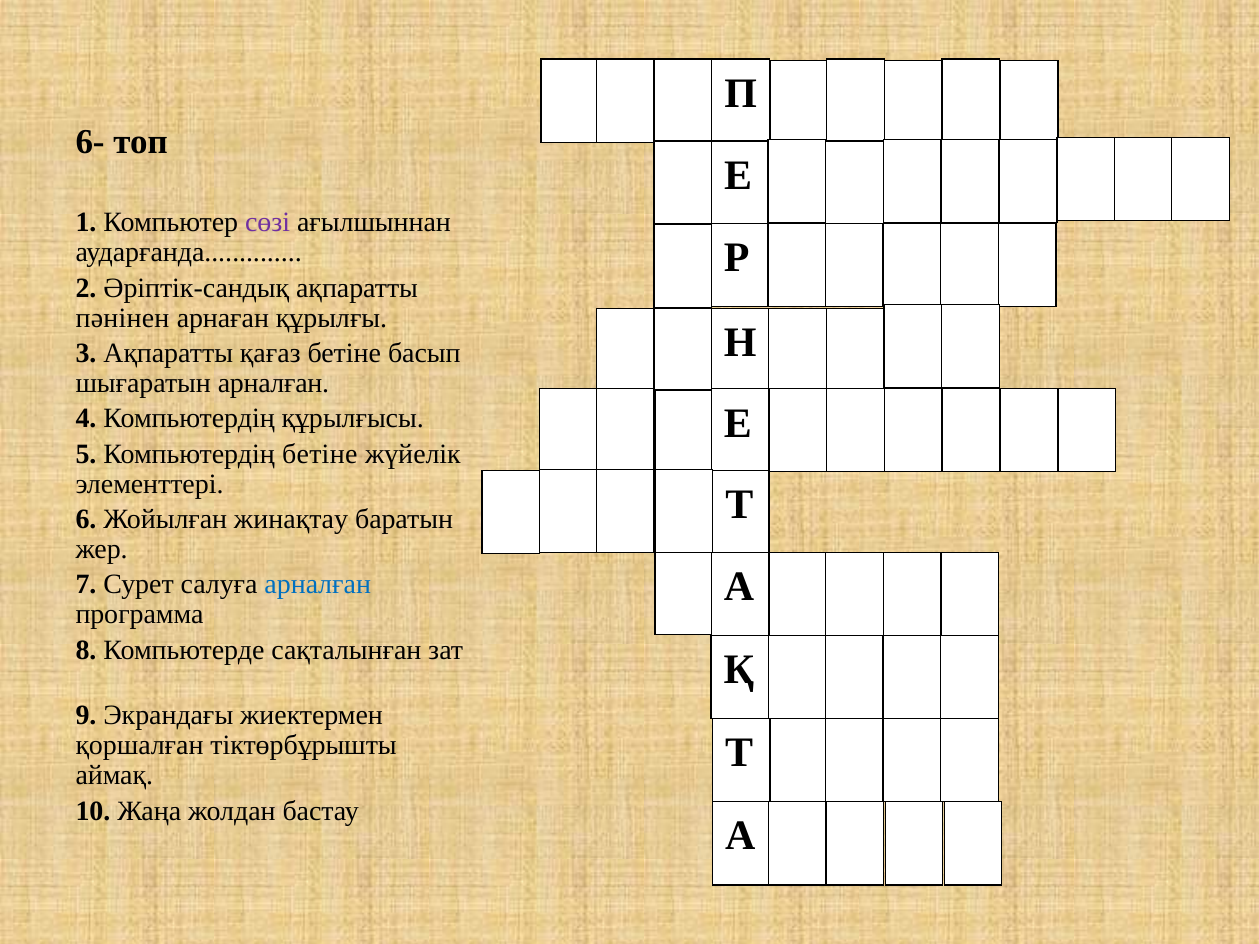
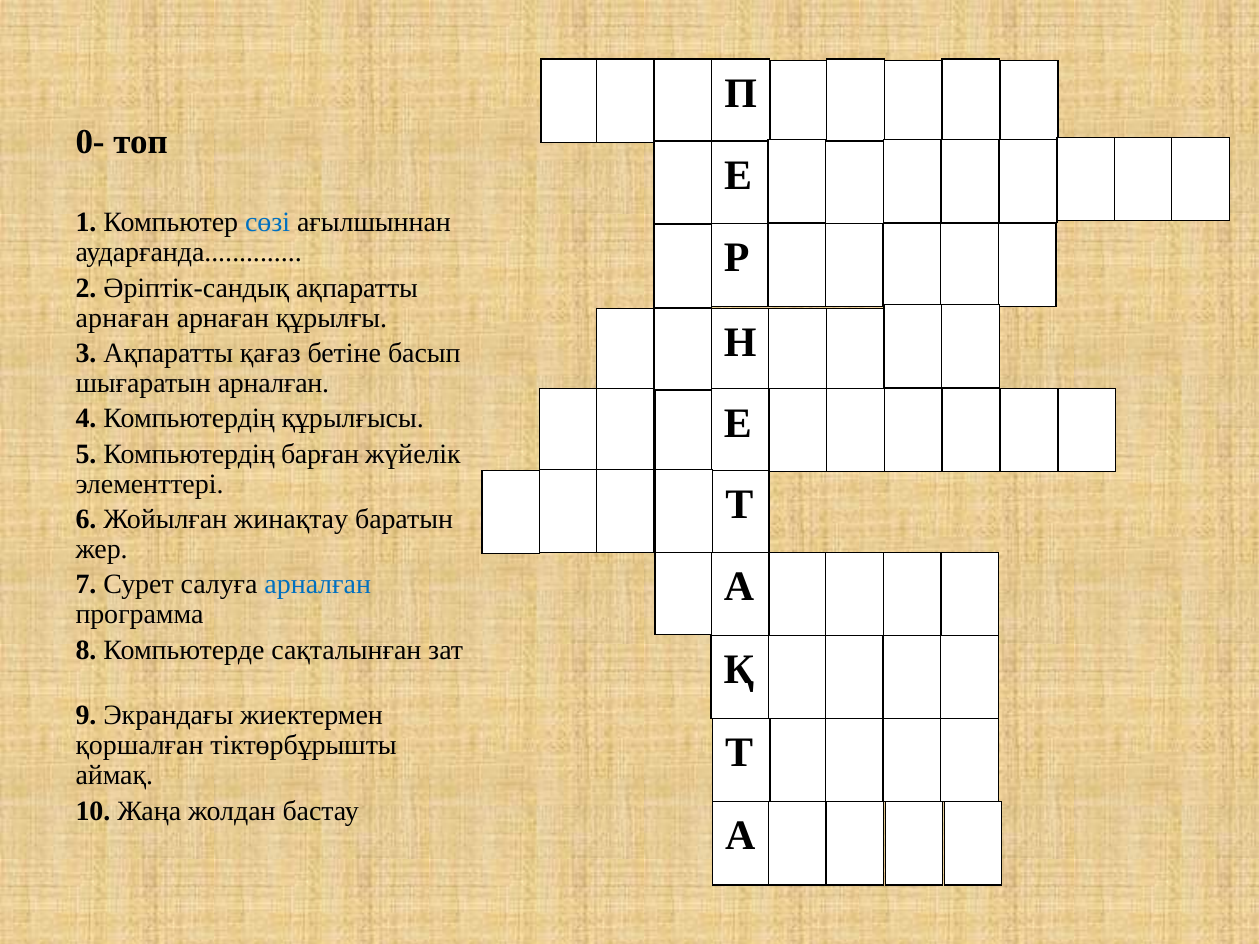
6-: 6- -> 0- (90, 142)
сөзі colour: purple -> blue (268, 223)
пәнінен: пәнінен -> арнаған (122, 318)
Компьютердің бетіне: бетіне -> барған (320, 454)
